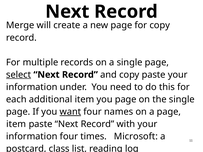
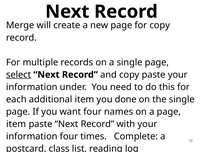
you page: page -> done (126, 100)
want underline: present -> none (70, 112)
Microsoft: Microsoft -> Complete (136, 137)
